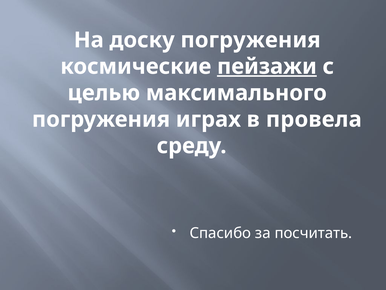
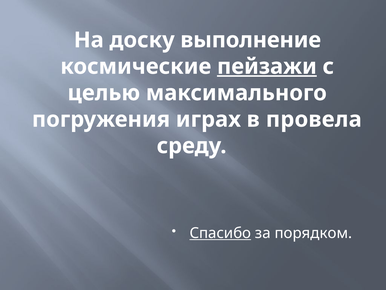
доску погружения: погружения -> выполнение (251, 40)
Спасибо underline: none -> present (220, 233)
посчитать: посчитать -> порядком (313, 233)
